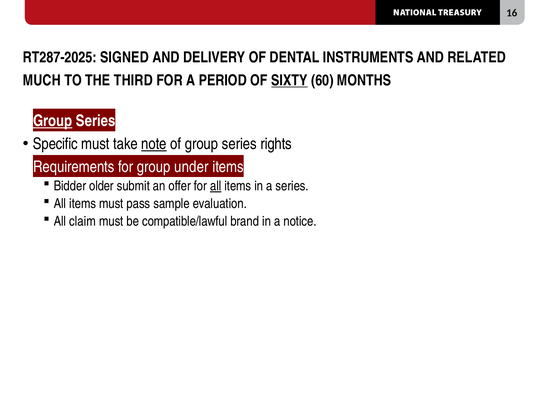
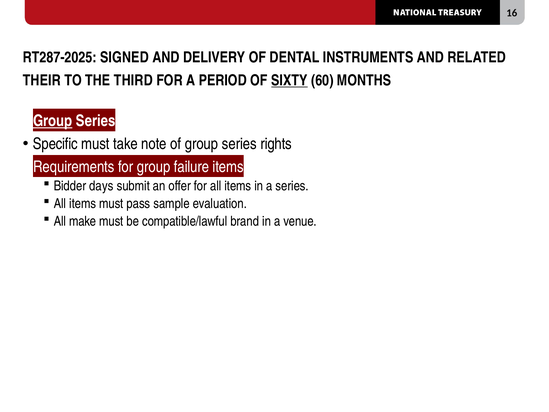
MUCH: MUCH -> THEIR (42, 80)
note underline: present -> none (154, 144)
under: under -> failure (192, 167)
older: older -> days (101, 186)
all underline: present -> none (216, 186)
claim: claim -> make (83, 221)
notice: notice -> venue (300, 221)
